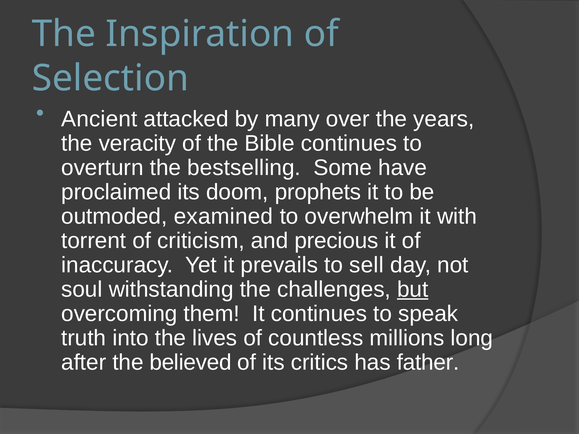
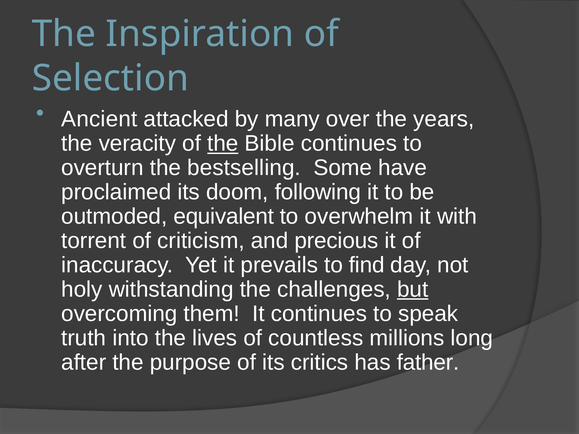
the underline: none -> present (223, 144)
prophets: prophets -> following (318, 192)
examined: examined -> equivalent (224, 217)
sell: sell -> find (367, 265)
soul: soul -> holy (82, 290)
believed: believed -> purpose (190, 362)
